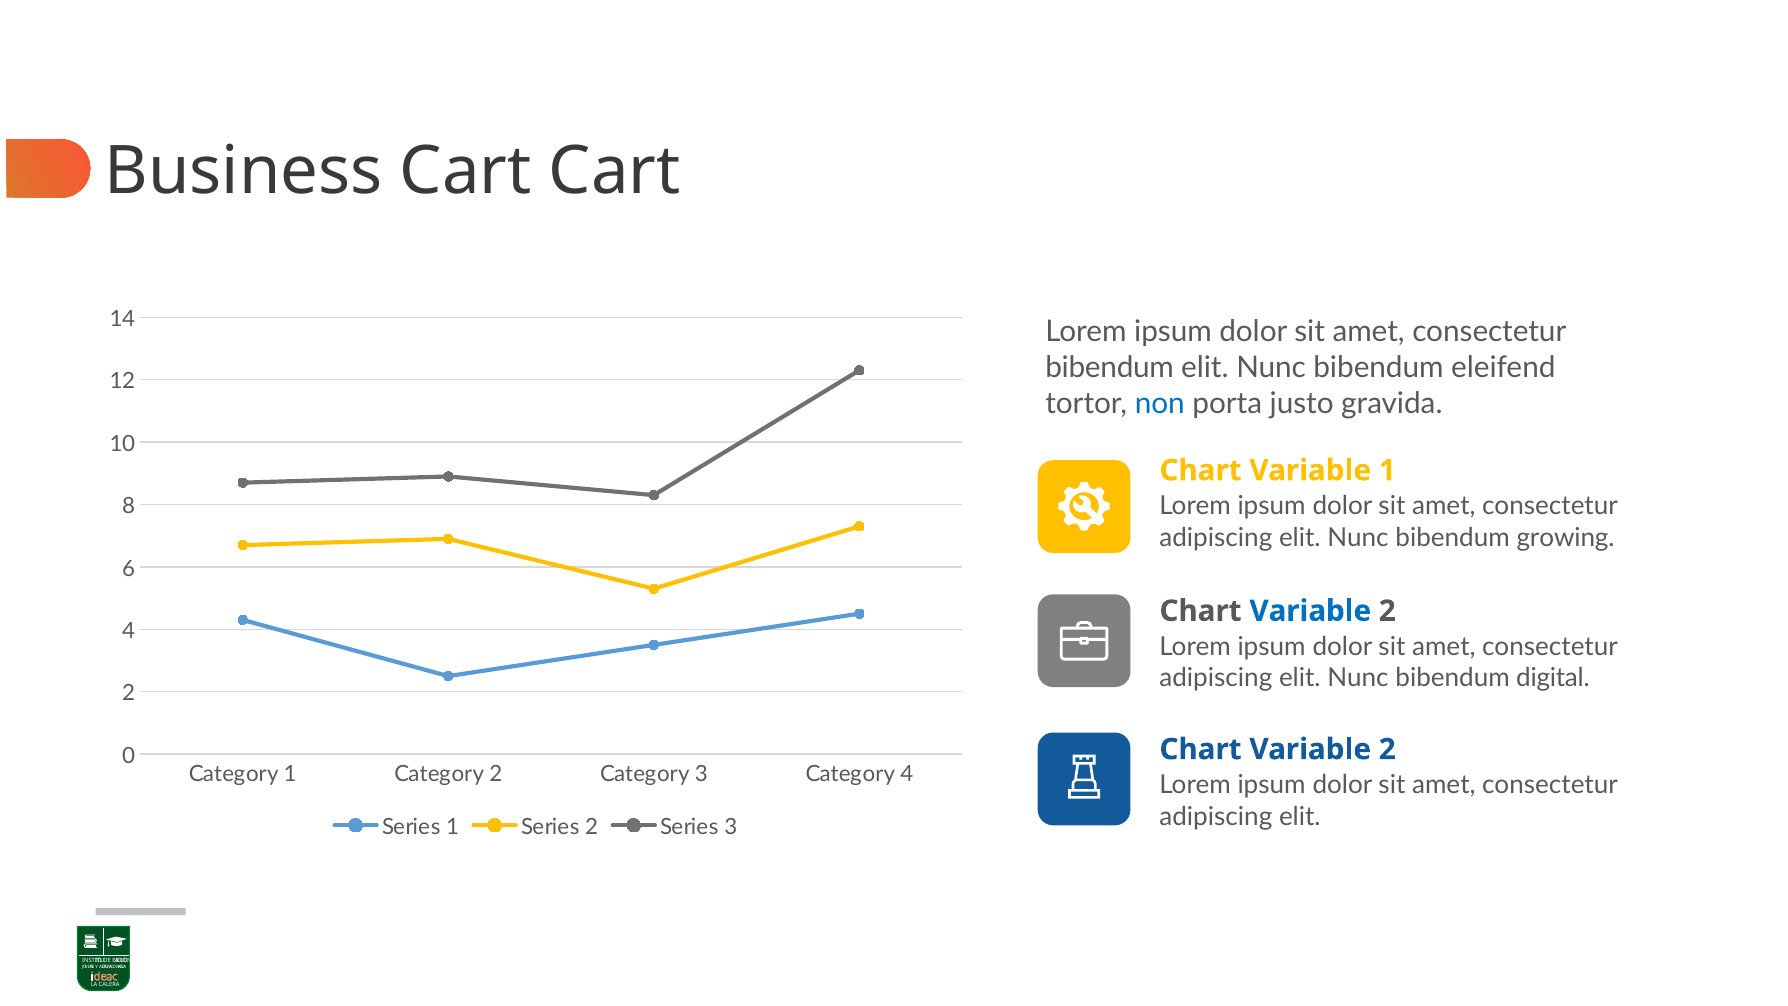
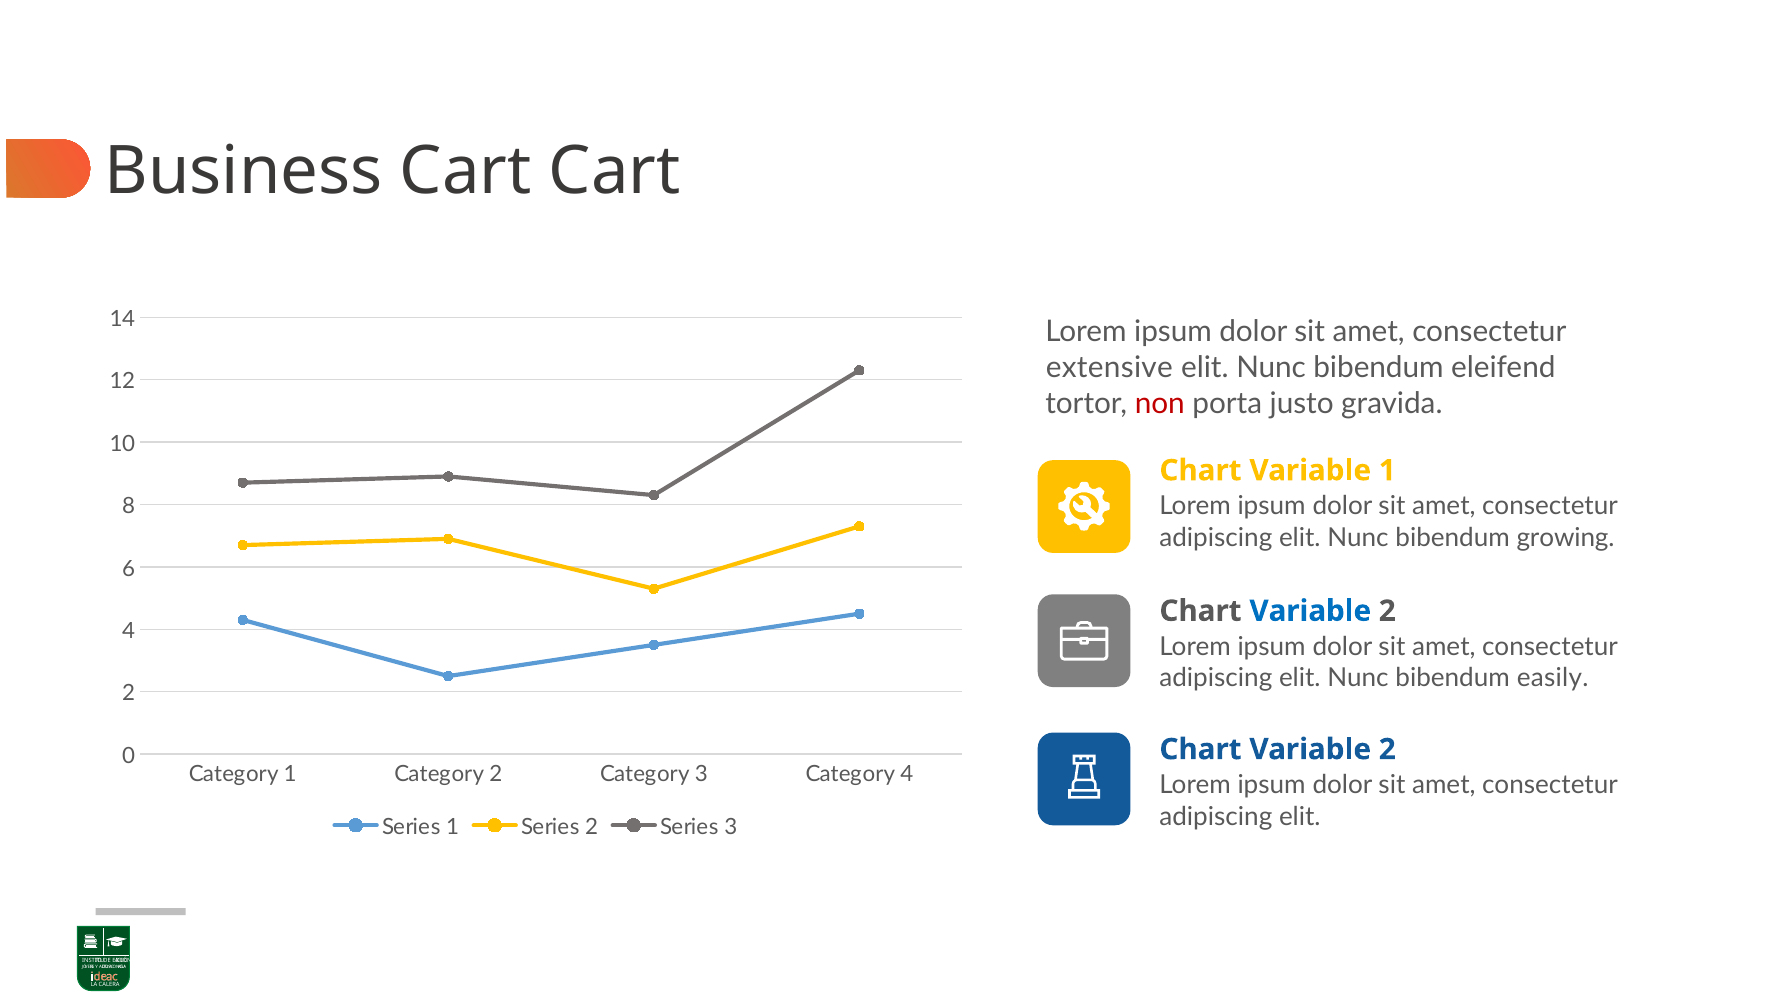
bibendum: bibendum -> extensive (1109, 368)
non colour: blue -> red (1160, 404)
digital: digital -> easily (1553, 678)
